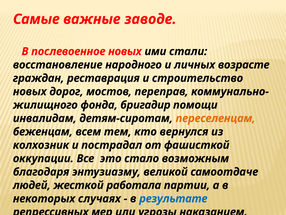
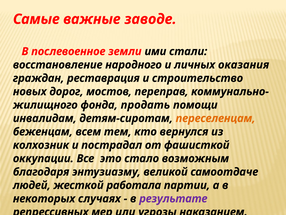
послевоенное новых: новых -> земли (125, 51)
возрасте: возрасте -> оказания (244, 65)
бригадир: бригадир -> продать (145, 105)
результате colour: blue -> purple (173, 198)
